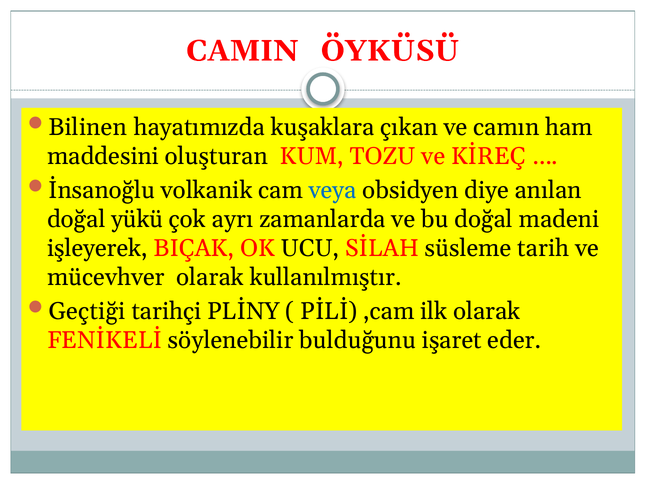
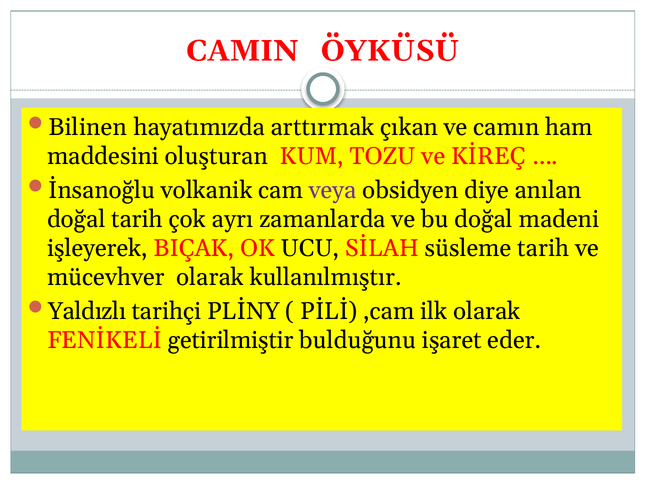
kuşaklara: kuşaklara -> arttırmak (322, 127)
veya colour: blue -> purple (333, 190)
doğal yükü: yükü -> tarih (137, 219)
Geçtiği: Geçtiği -> Yaldızlı (87, 312)
söylenebilir: söylenebilir -> getirilmiştir (231, 341)
